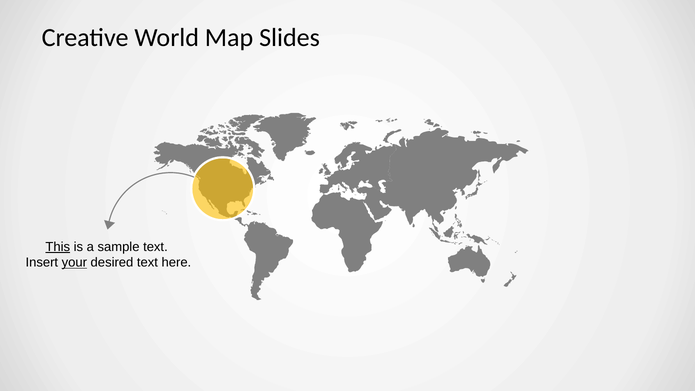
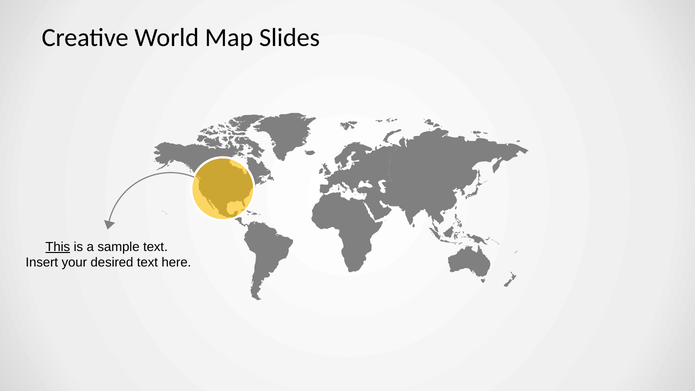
your underline: present -> none (74, 263)
